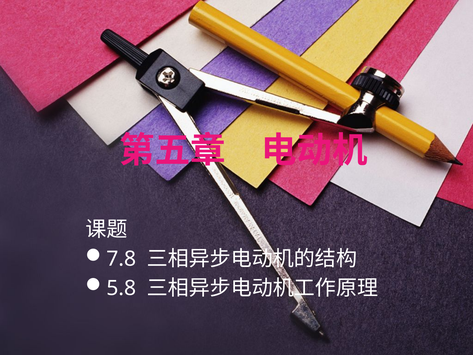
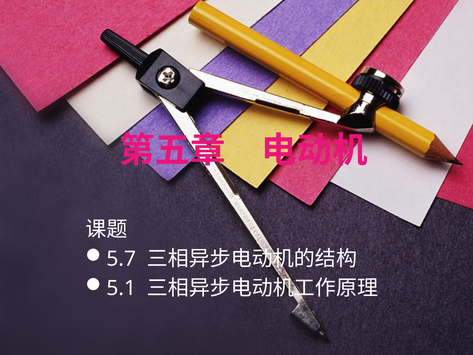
7.8: 7.8 -> 5.7 (121, 259)
5.8: 5.8 -> 5.1 (121, 288)
